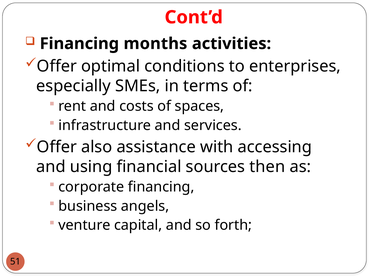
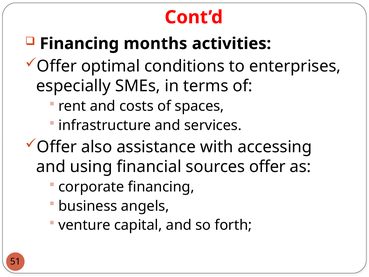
sources then: then -> offer (267, 167)
